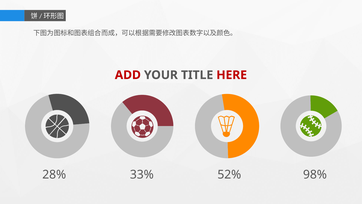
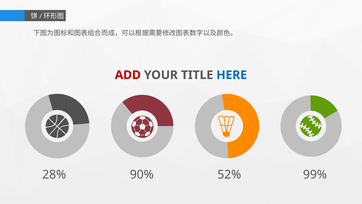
HERE colour: red -> blue (232, 75)
33%: 33% -> 90% (142, 174)
98%: 98% -> 99% (315, 174)
